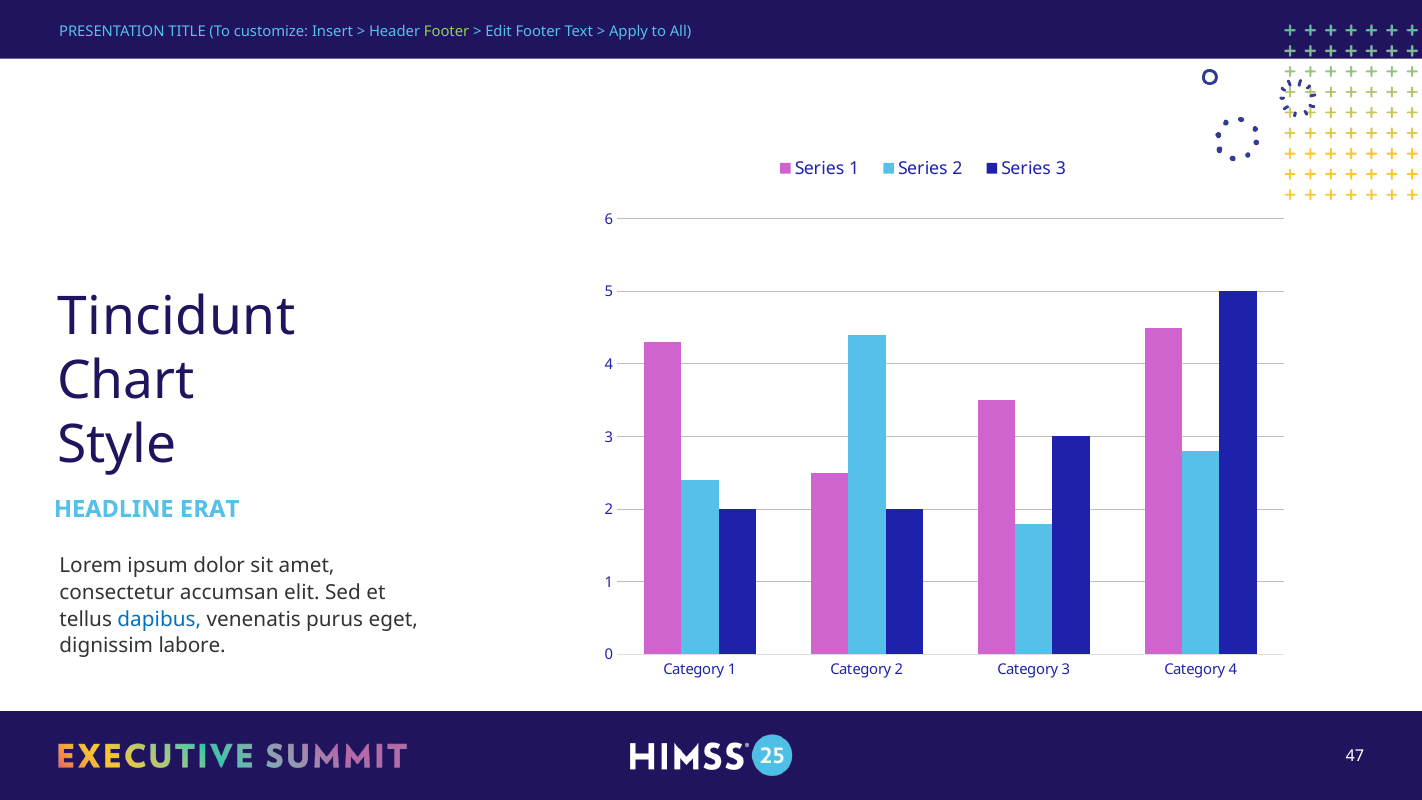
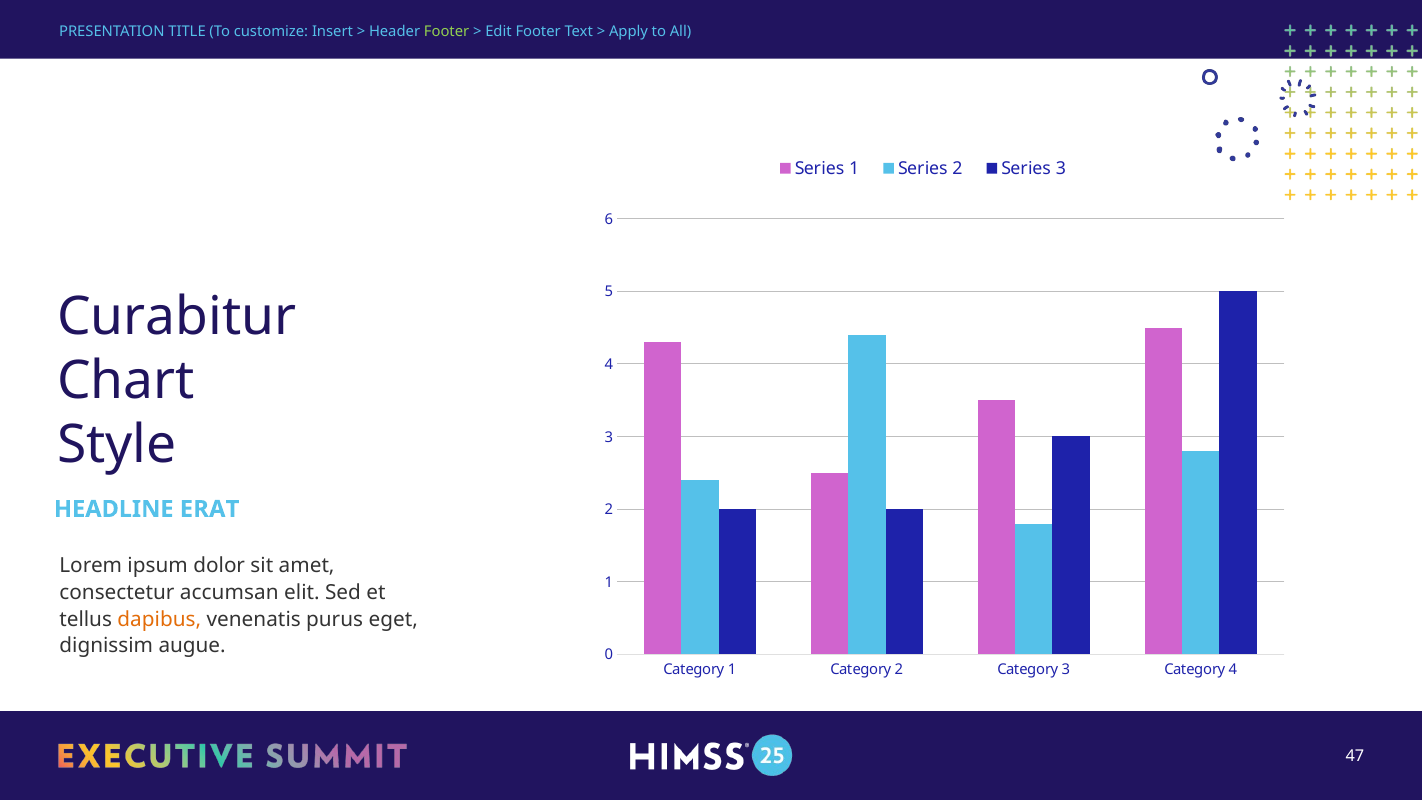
Tincidunt: Tincidunt -> Curabitur (177, 317)
dapibus colour: blue -> orange (159, 619)
labore: labore -> augue (192, 646)
